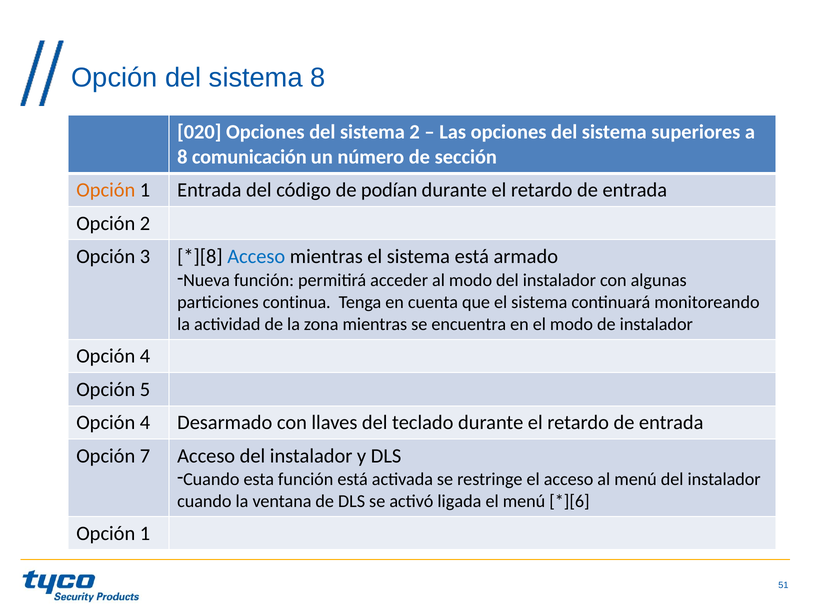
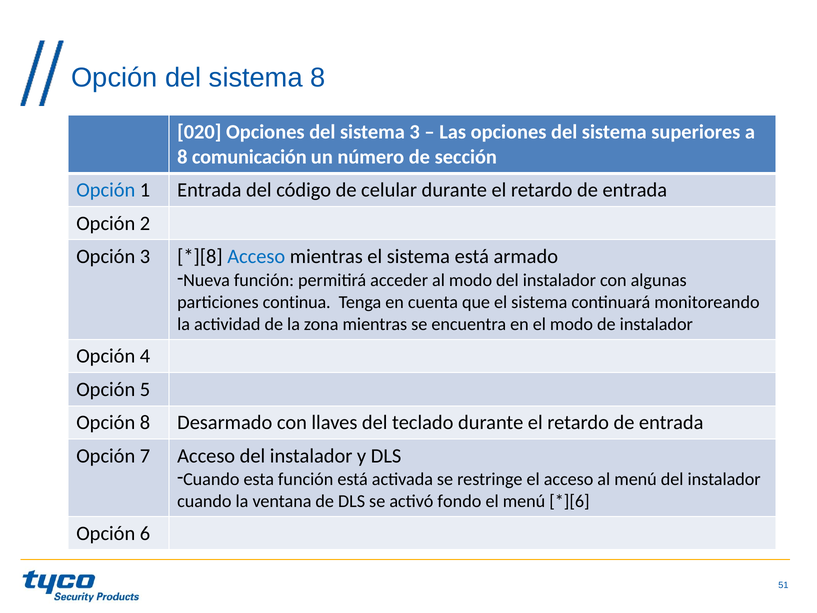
sistema 2: 2 -> 3 (415, 132)
Opción colour: orange -> blue (106, 190)
podían: podían -> celular (389, 190)
4: 4 -> 8 (145, 422)
ligada: ligada -> fondo (459, 501)
1: 1 -> 6 (145, 533)
